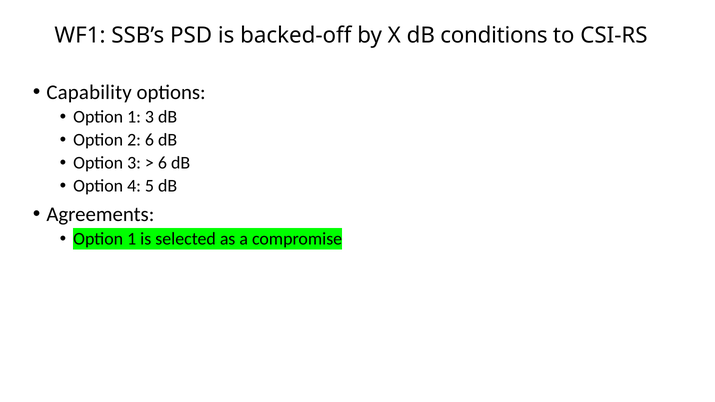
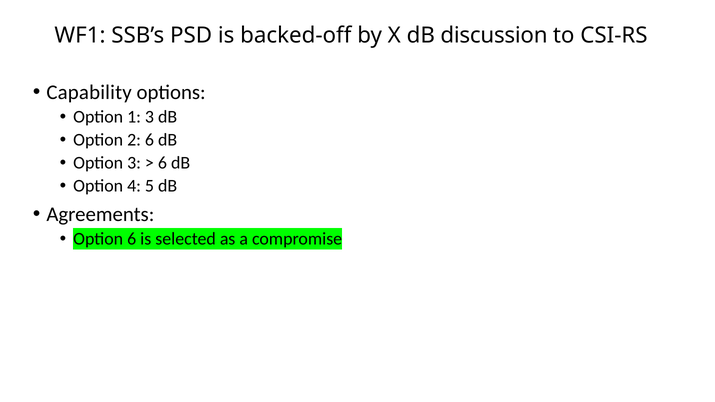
conditions: conditions -> discussion (494, 35)
1: 1 -> 6 (132, 239)
